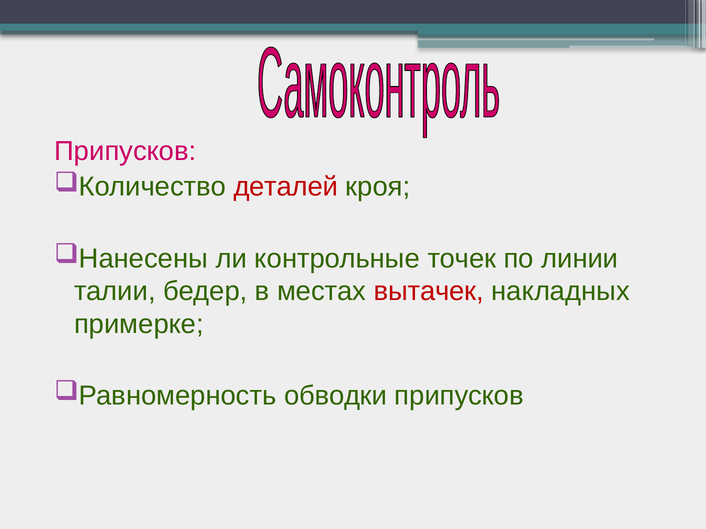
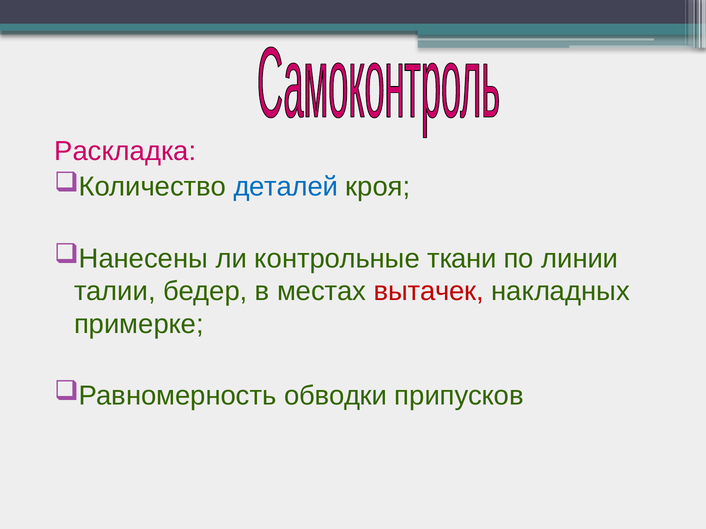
Припусков: Припусков -> Раскладка (125, 151)
деталей colour: red -> blue (286, 187)
точек: точек -> ткани (462, 259)
